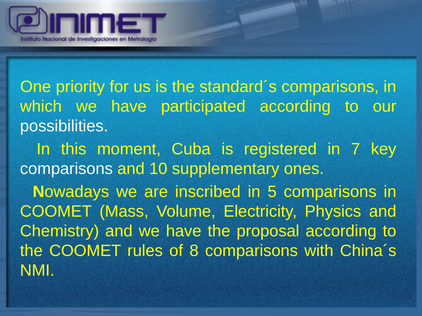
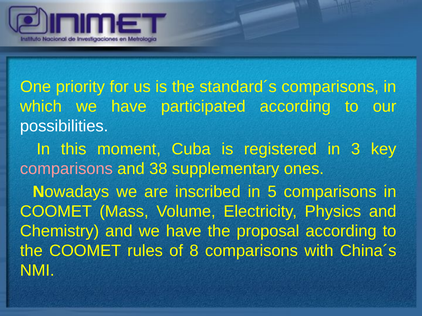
7: 7 -> 3 (356, 149)
comparisons colour: white -> pink (66, 169)
10: 10 -> 38 (158, 169)
